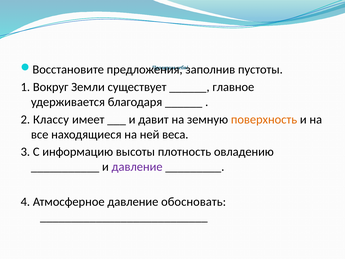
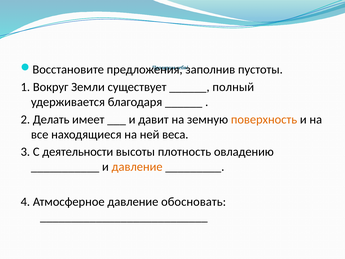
главное: главное -> полный (233, 87)
Классу: Классу -> Делать (51, 119)
информацию: информацию -> деятельности (78, 152)
давление colour: purple -> orange (137, 167)
